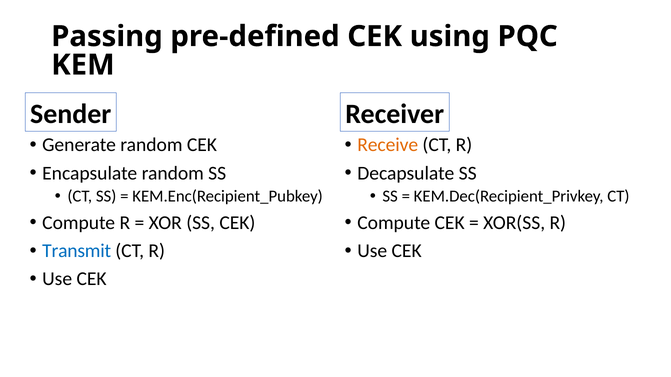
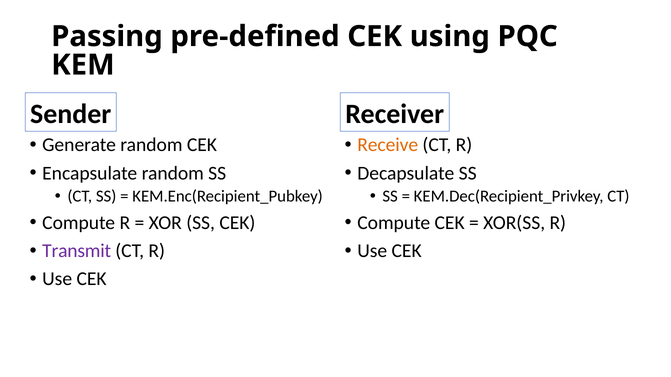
Transmit colour: blue -> purple (77, 251)
